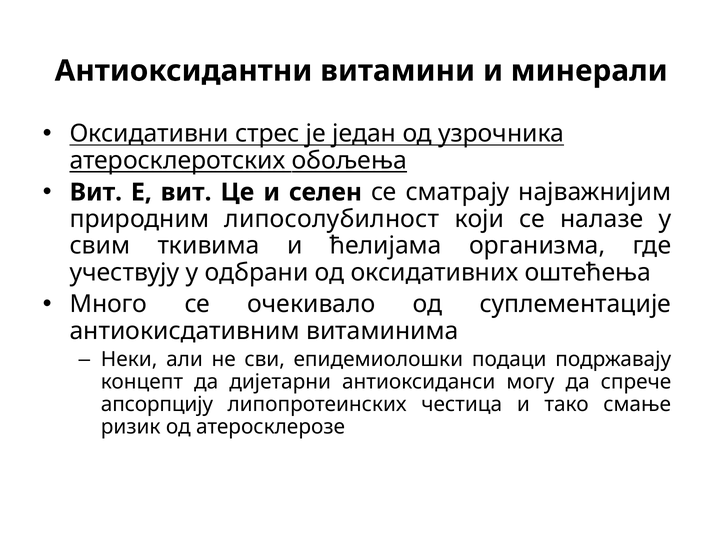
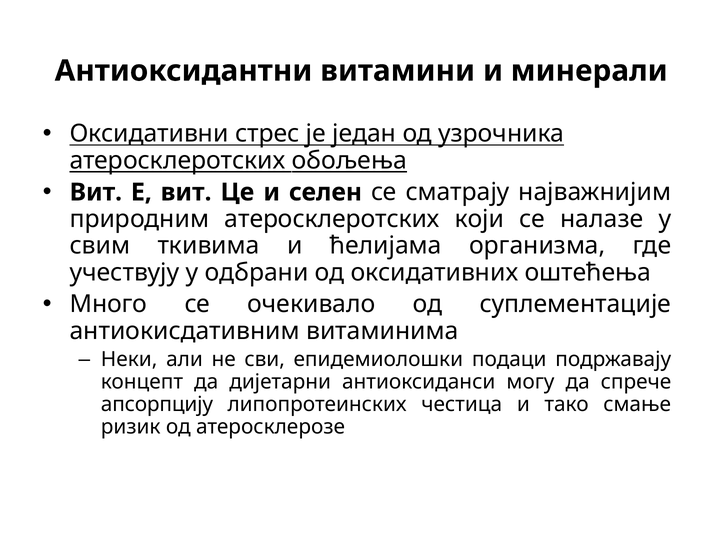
природним липосолубилност: липосолубилност -> атеросклеротских (332, 219)
